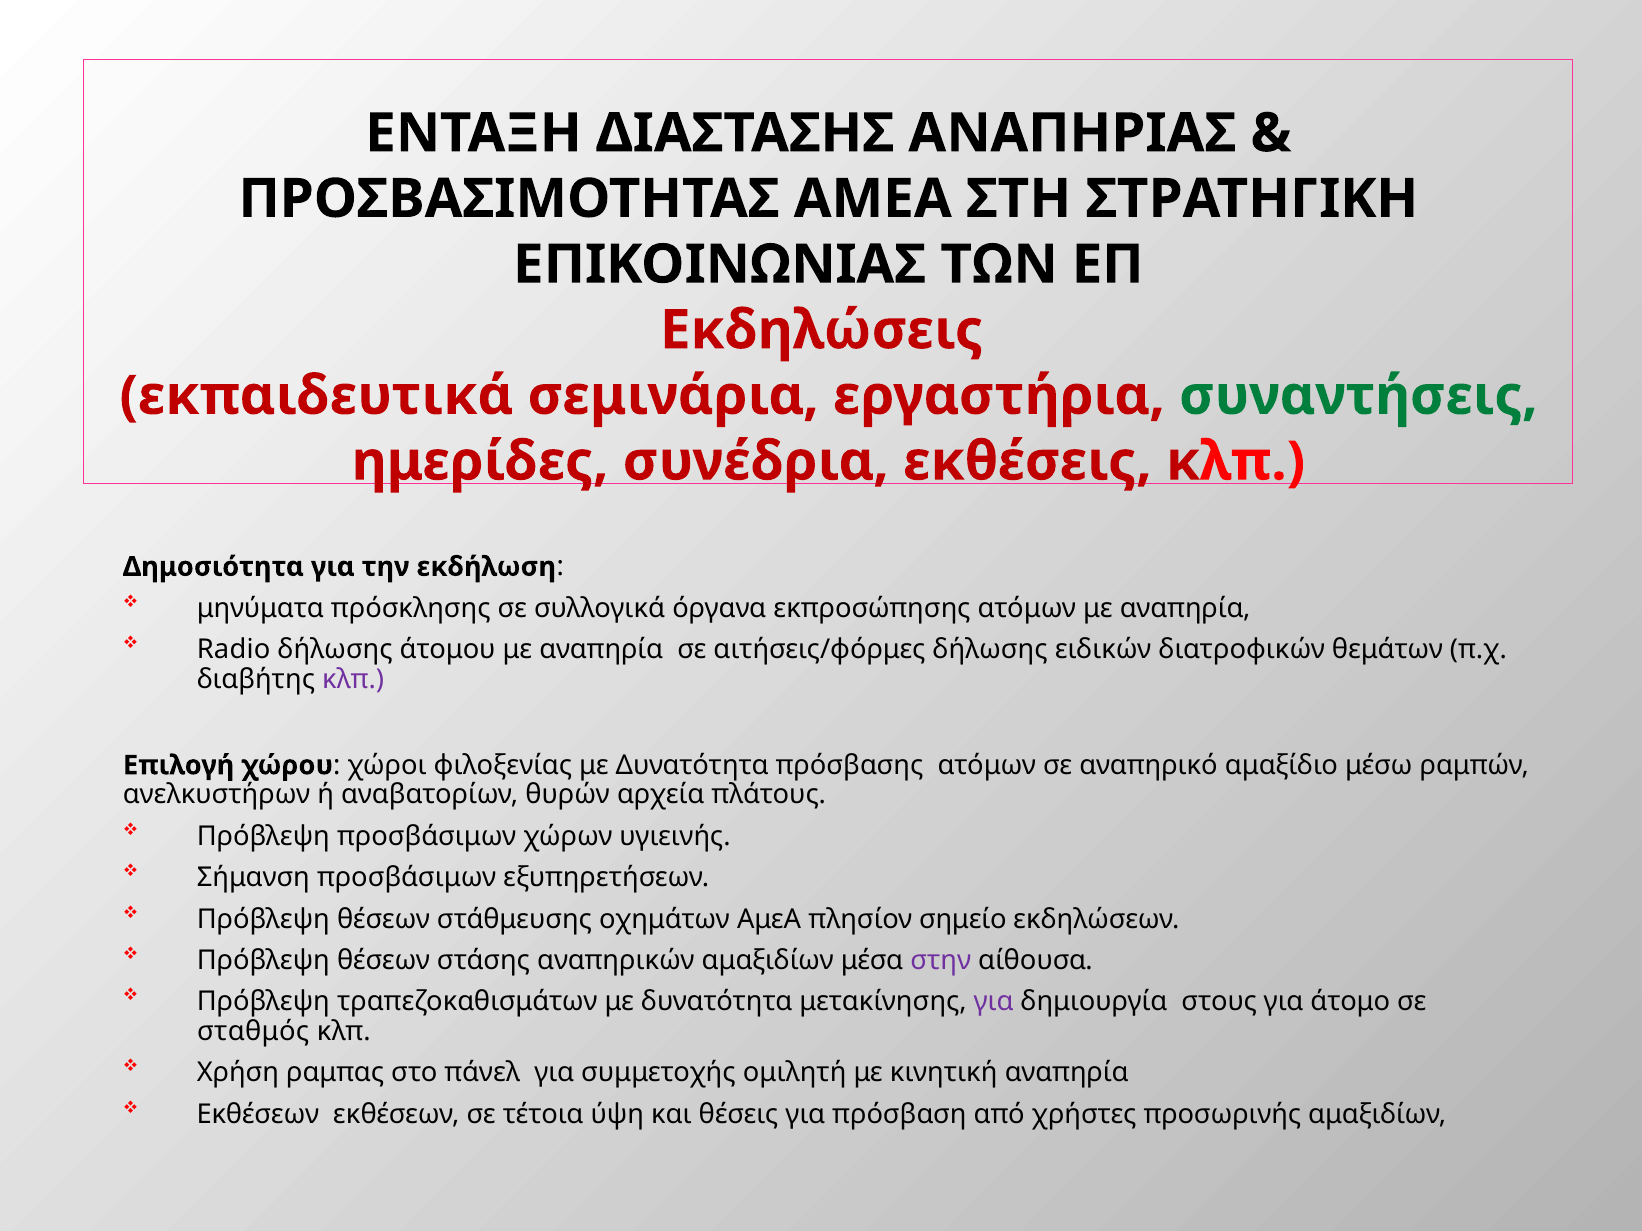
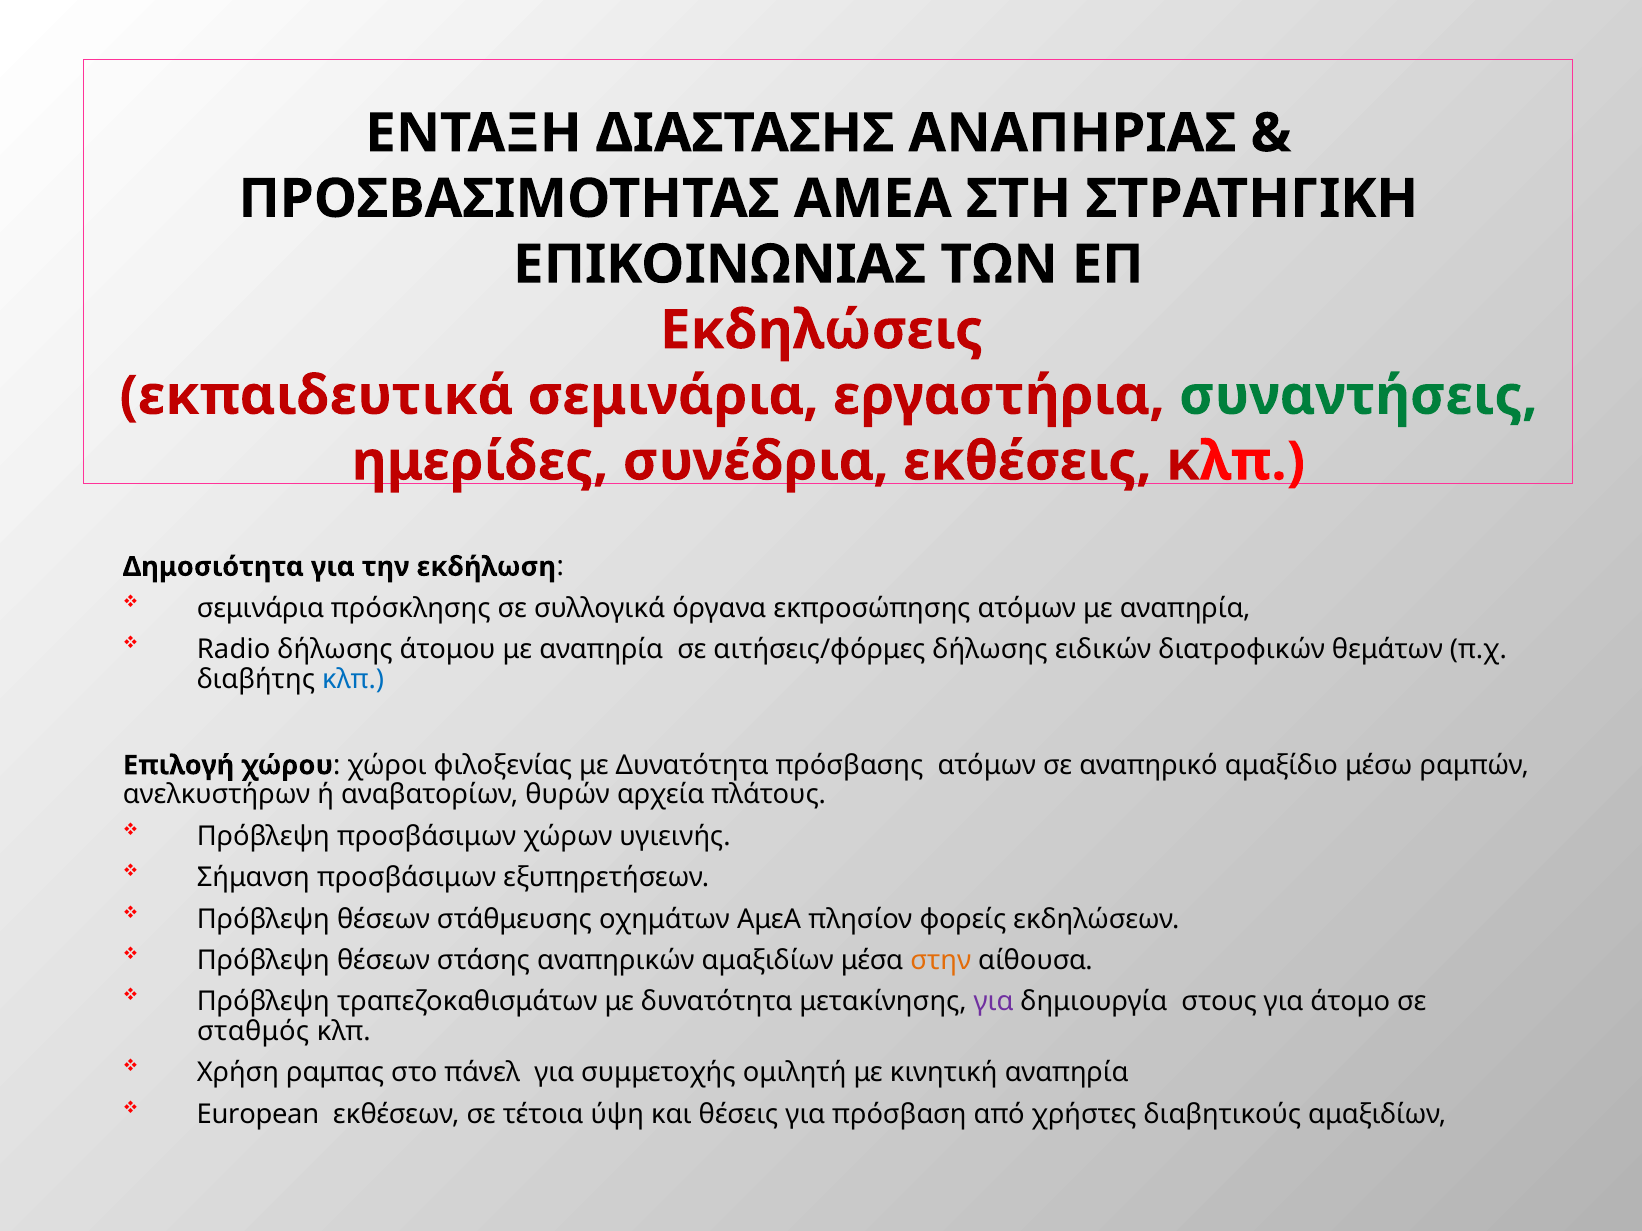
μηνύματα: μηνύματα -> σεμινάρια (260, 608)
κλπ colour: purple -> blue (353, 679)
σημείο: σημείο -> φορείς (963, 919)
στην colour: purple -> orange (941, 961)
Εκθέσεων: Εκθέσεων -> European (258, 1115)
προσωρινής: προσωρινής -> διαβητικούς (1222, 1115)
